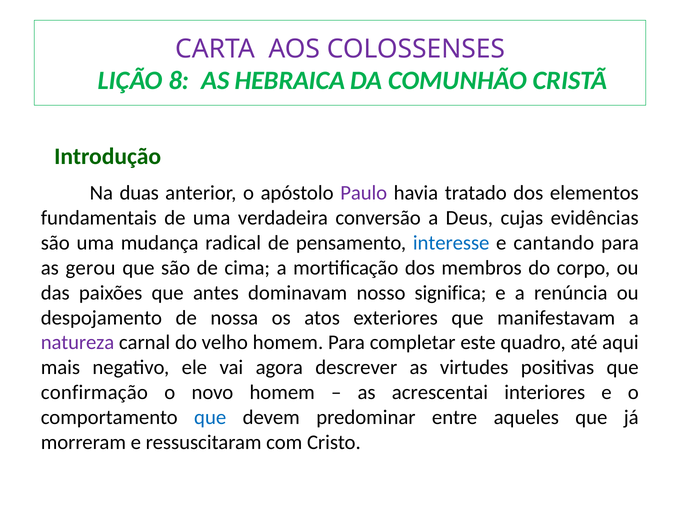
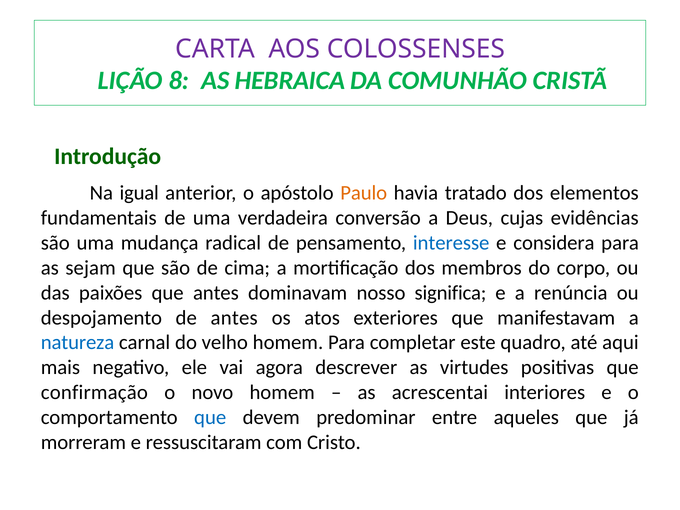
duas: duas -> igual (139, 193)
Paulo colour: purple -> orange (364, 193)
cantando: cantando -> considera (554, 243)
gerou: gerou -> sejam (91, 268)
de nossa: nossa -> antes (234, 318)
natureza colour: purple -> blue (78, 343)
